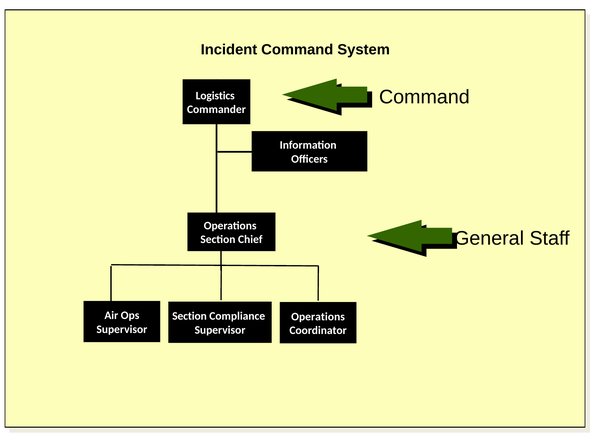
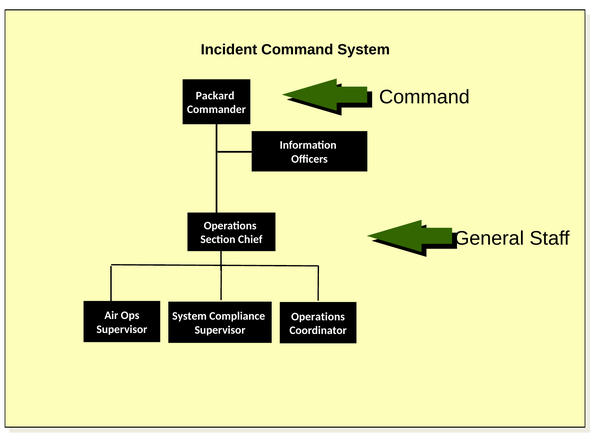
Logistics: Logistics -> Packard (215, 96)
Section: Section -> System (189, 317)
